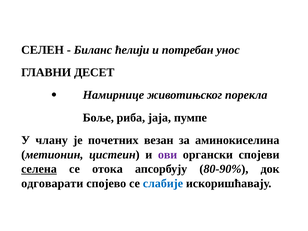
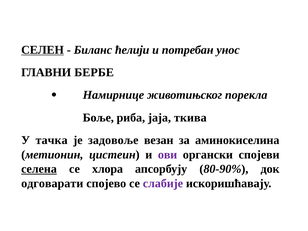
СЕЛЕН underline: none -> present (43, 50)
ДЕСЕТ: ДЕСЕТ -> БЕРБЕ (94, 72)
пумпе: пумпе -> ткива (190, 118)
члану: члану -> тачка (52, 140)
почетних: почетних -> задовоље (113, 140)
отока: отока -> хлора (108, 169)
слабије colour: blue -> purple (163, 183)
